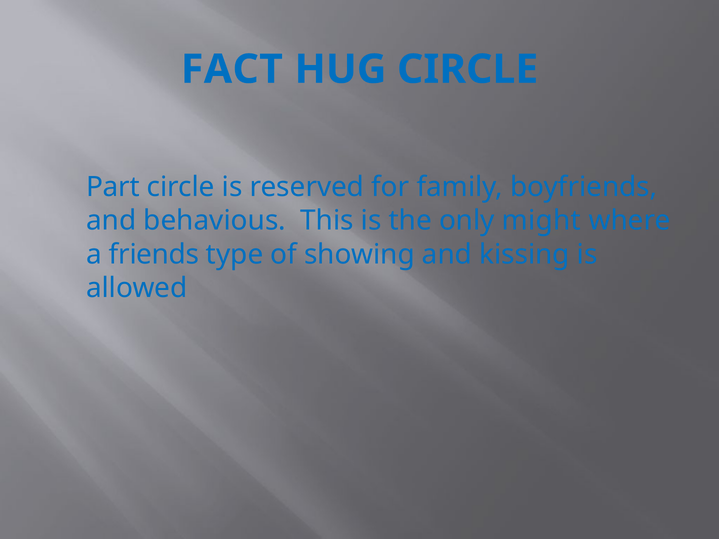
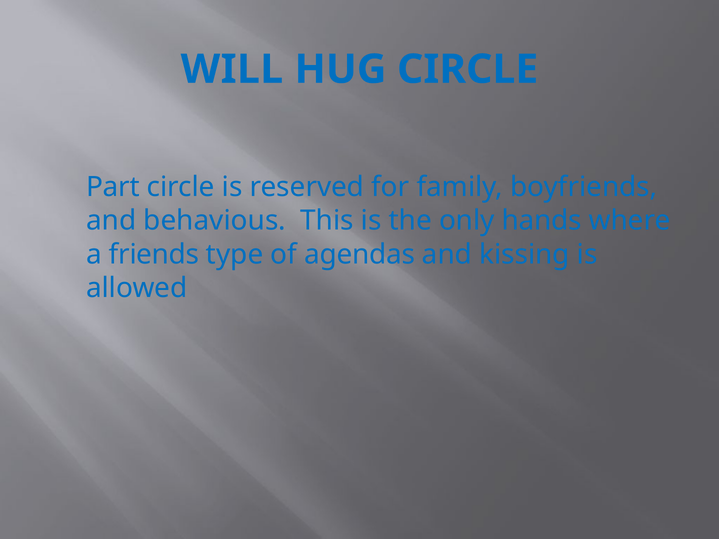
FACT: FACT -> WILL (232, 69)
might: might -> hands (542, 221)
showing: showing -> agendas (360, 254)
